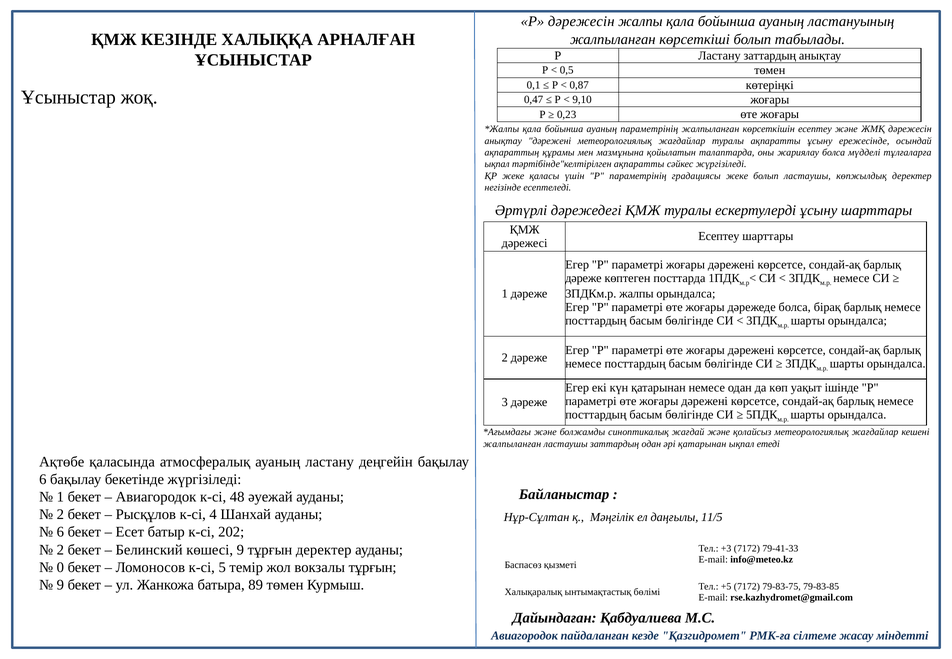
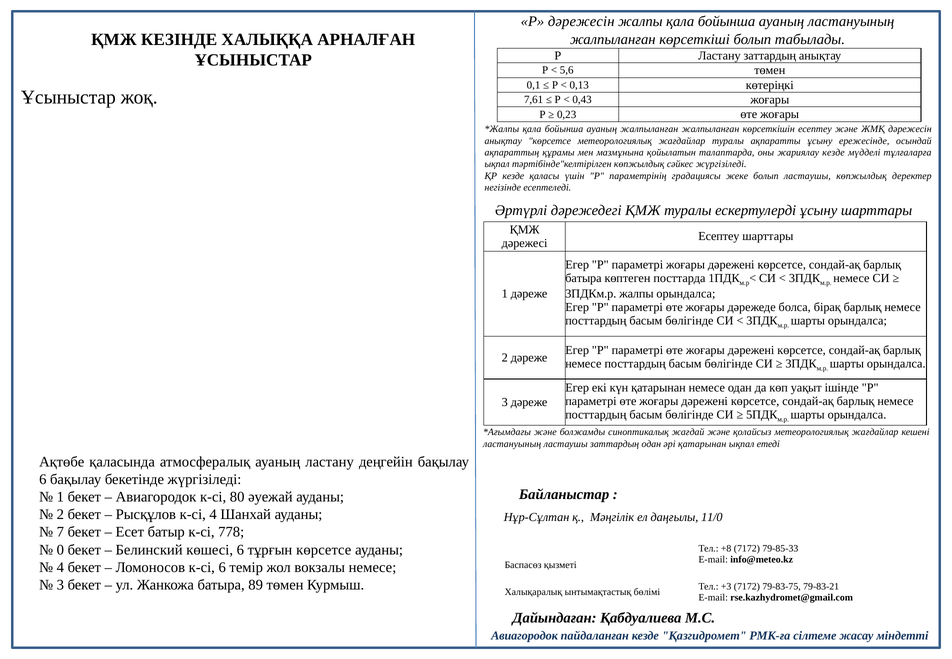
0,5: 0,5 -> 5,6 (567, 70)
0,87: 0,87 -> 0,13 (579, 85)
0,47: 0,47 -> 7,61 (534, 100)
9,10: 9,10 -> 0,43 (582, 100)
ауаның параметрінің: параметрінің -> жалпыланған (649, 129)
анықтау дәрежені: дәрежені -> көрсетсе (550, 141)
жариялау болса: болса -> кезде (834, 153)
тәртібінде"келтірілген ақпаратты: ақпаратты -> көпжылдық (639, 164)
ҚР жеке: жеке -> кезде (513, 176)
дәреже: дәреже -> батыра (583, 278)
жалпыланған: жалпыланған -> ластануының (512, 444)
48: 48 -> 80 (237, 497)
11/5: 11/5 -> 11/0 (712, 517)
6: 6 -> 7 (60, 532)
202: 202 -> 778 (231, 532)
2: 2 -> 0 (60, 550)
көшесі 9: 9 -> 6 (240, 550)
тұрғын деректер: деректер -> көрсетсе (324, 550)
+3: +3 -> +8 (726, 549)
79-41-33: 79-41-33 -> 79-85-33 (780, 549)
0: 0 -> 4 (60, 567)
к-сі 5: 5 -> 6 (222, 567)
вокзалы тұрғын: тұрғын -> немесе (372, 567)
9: 9 -> 3 (60, 585)
+5: +5 -> +3 (726, 587)
79-83-85: 79-83-85 -> 79-83-21 (821, 587)
